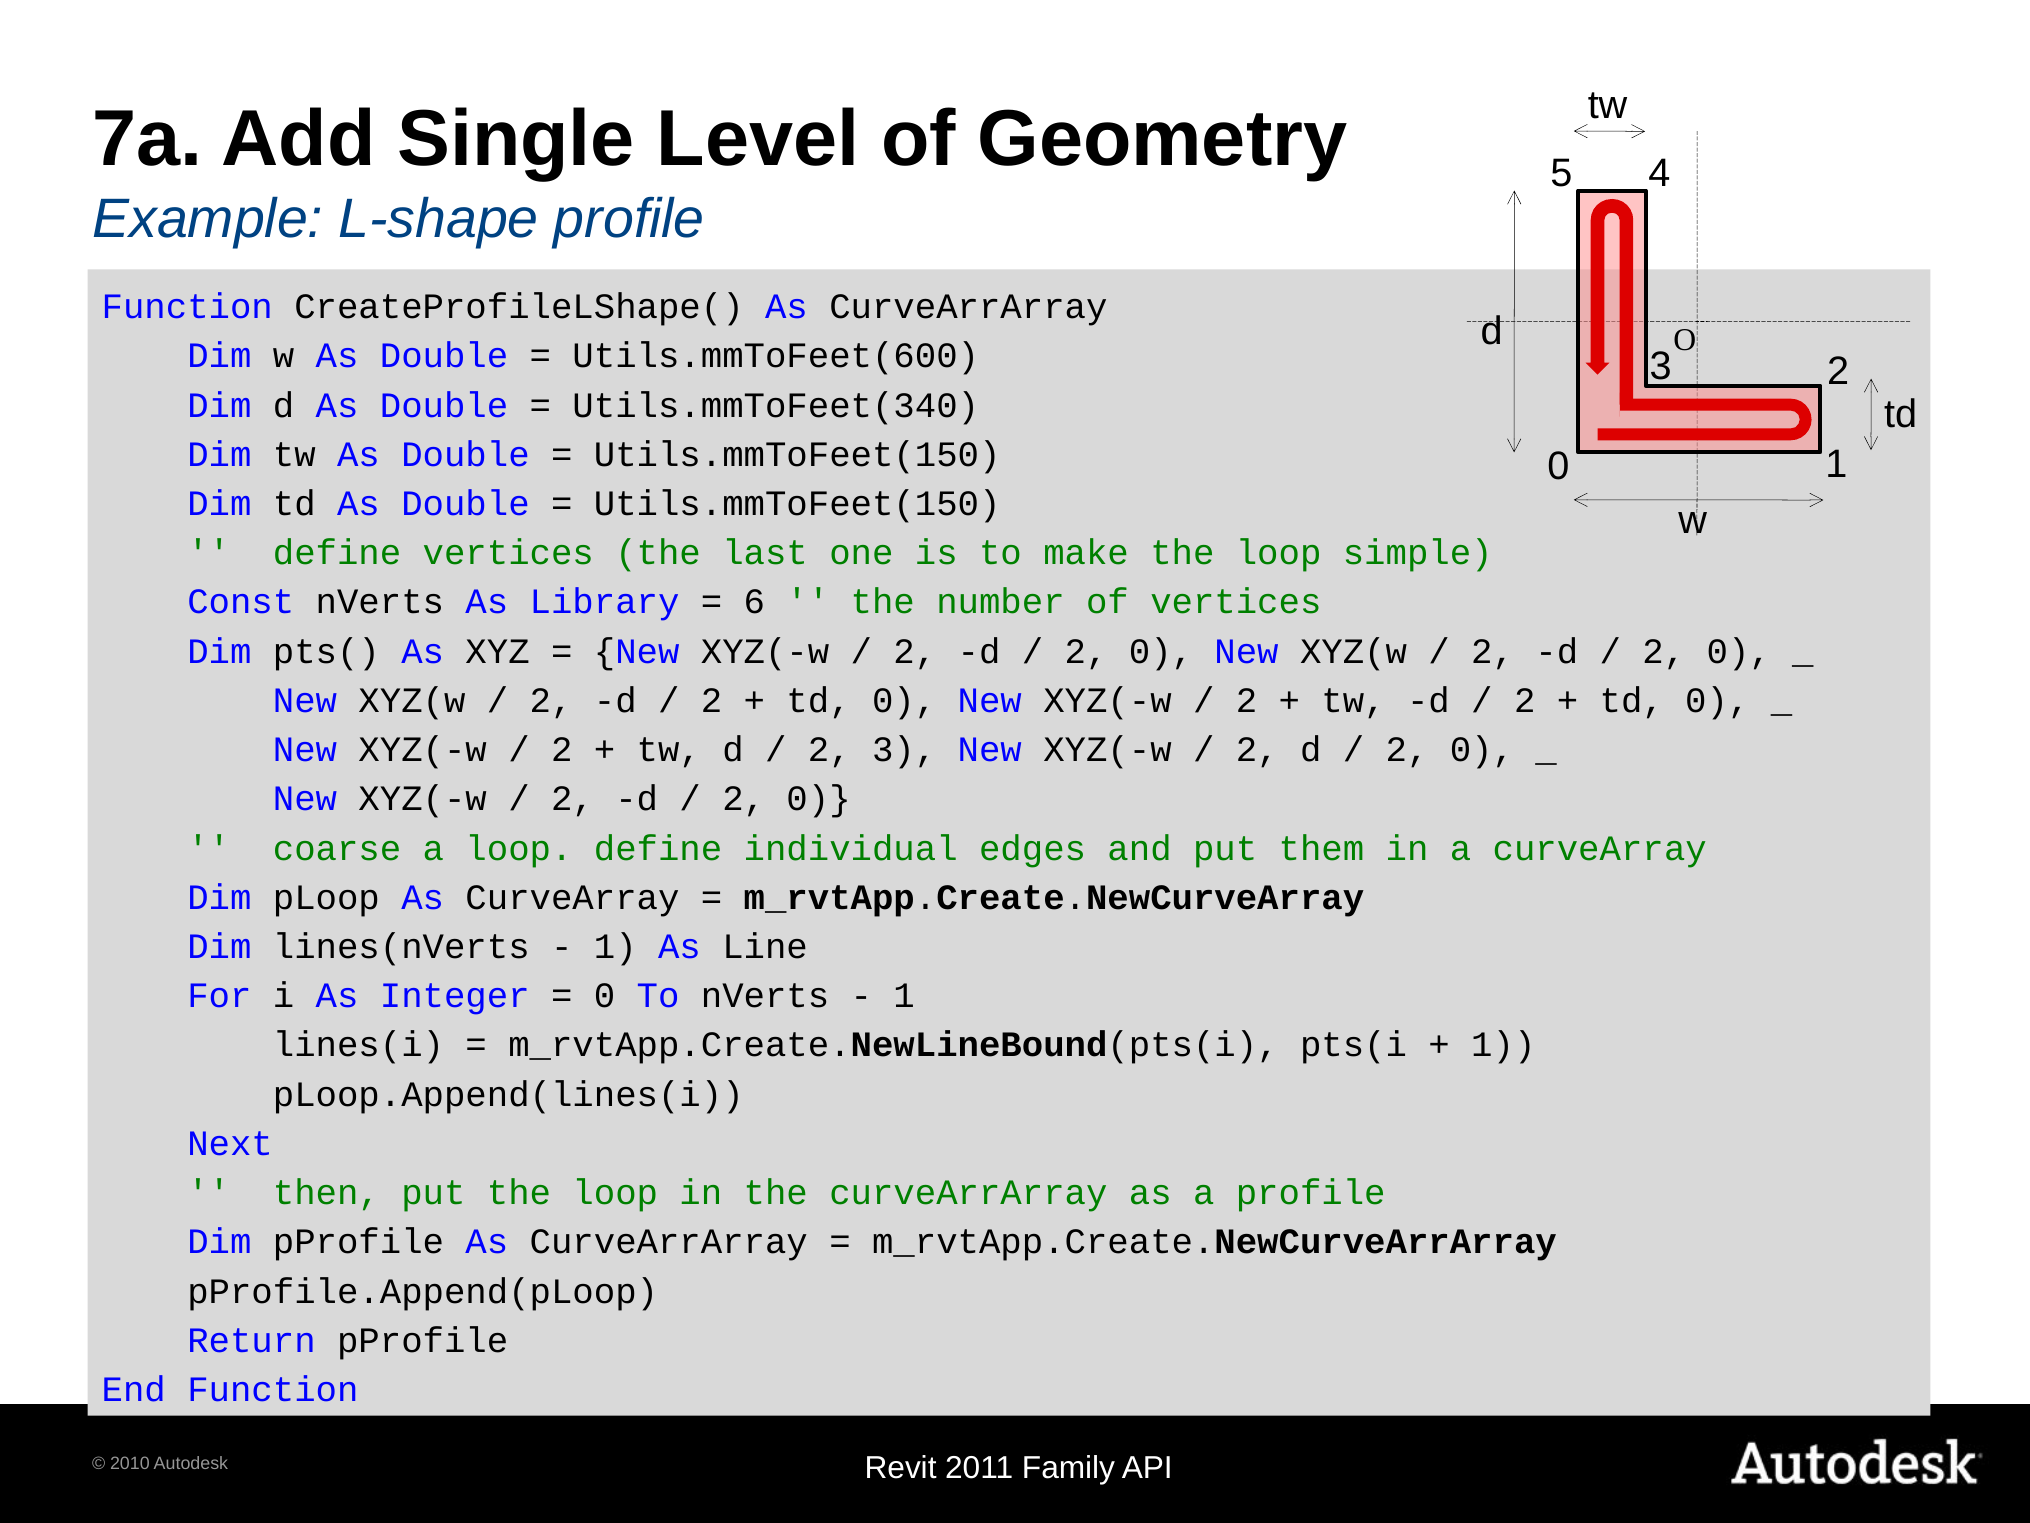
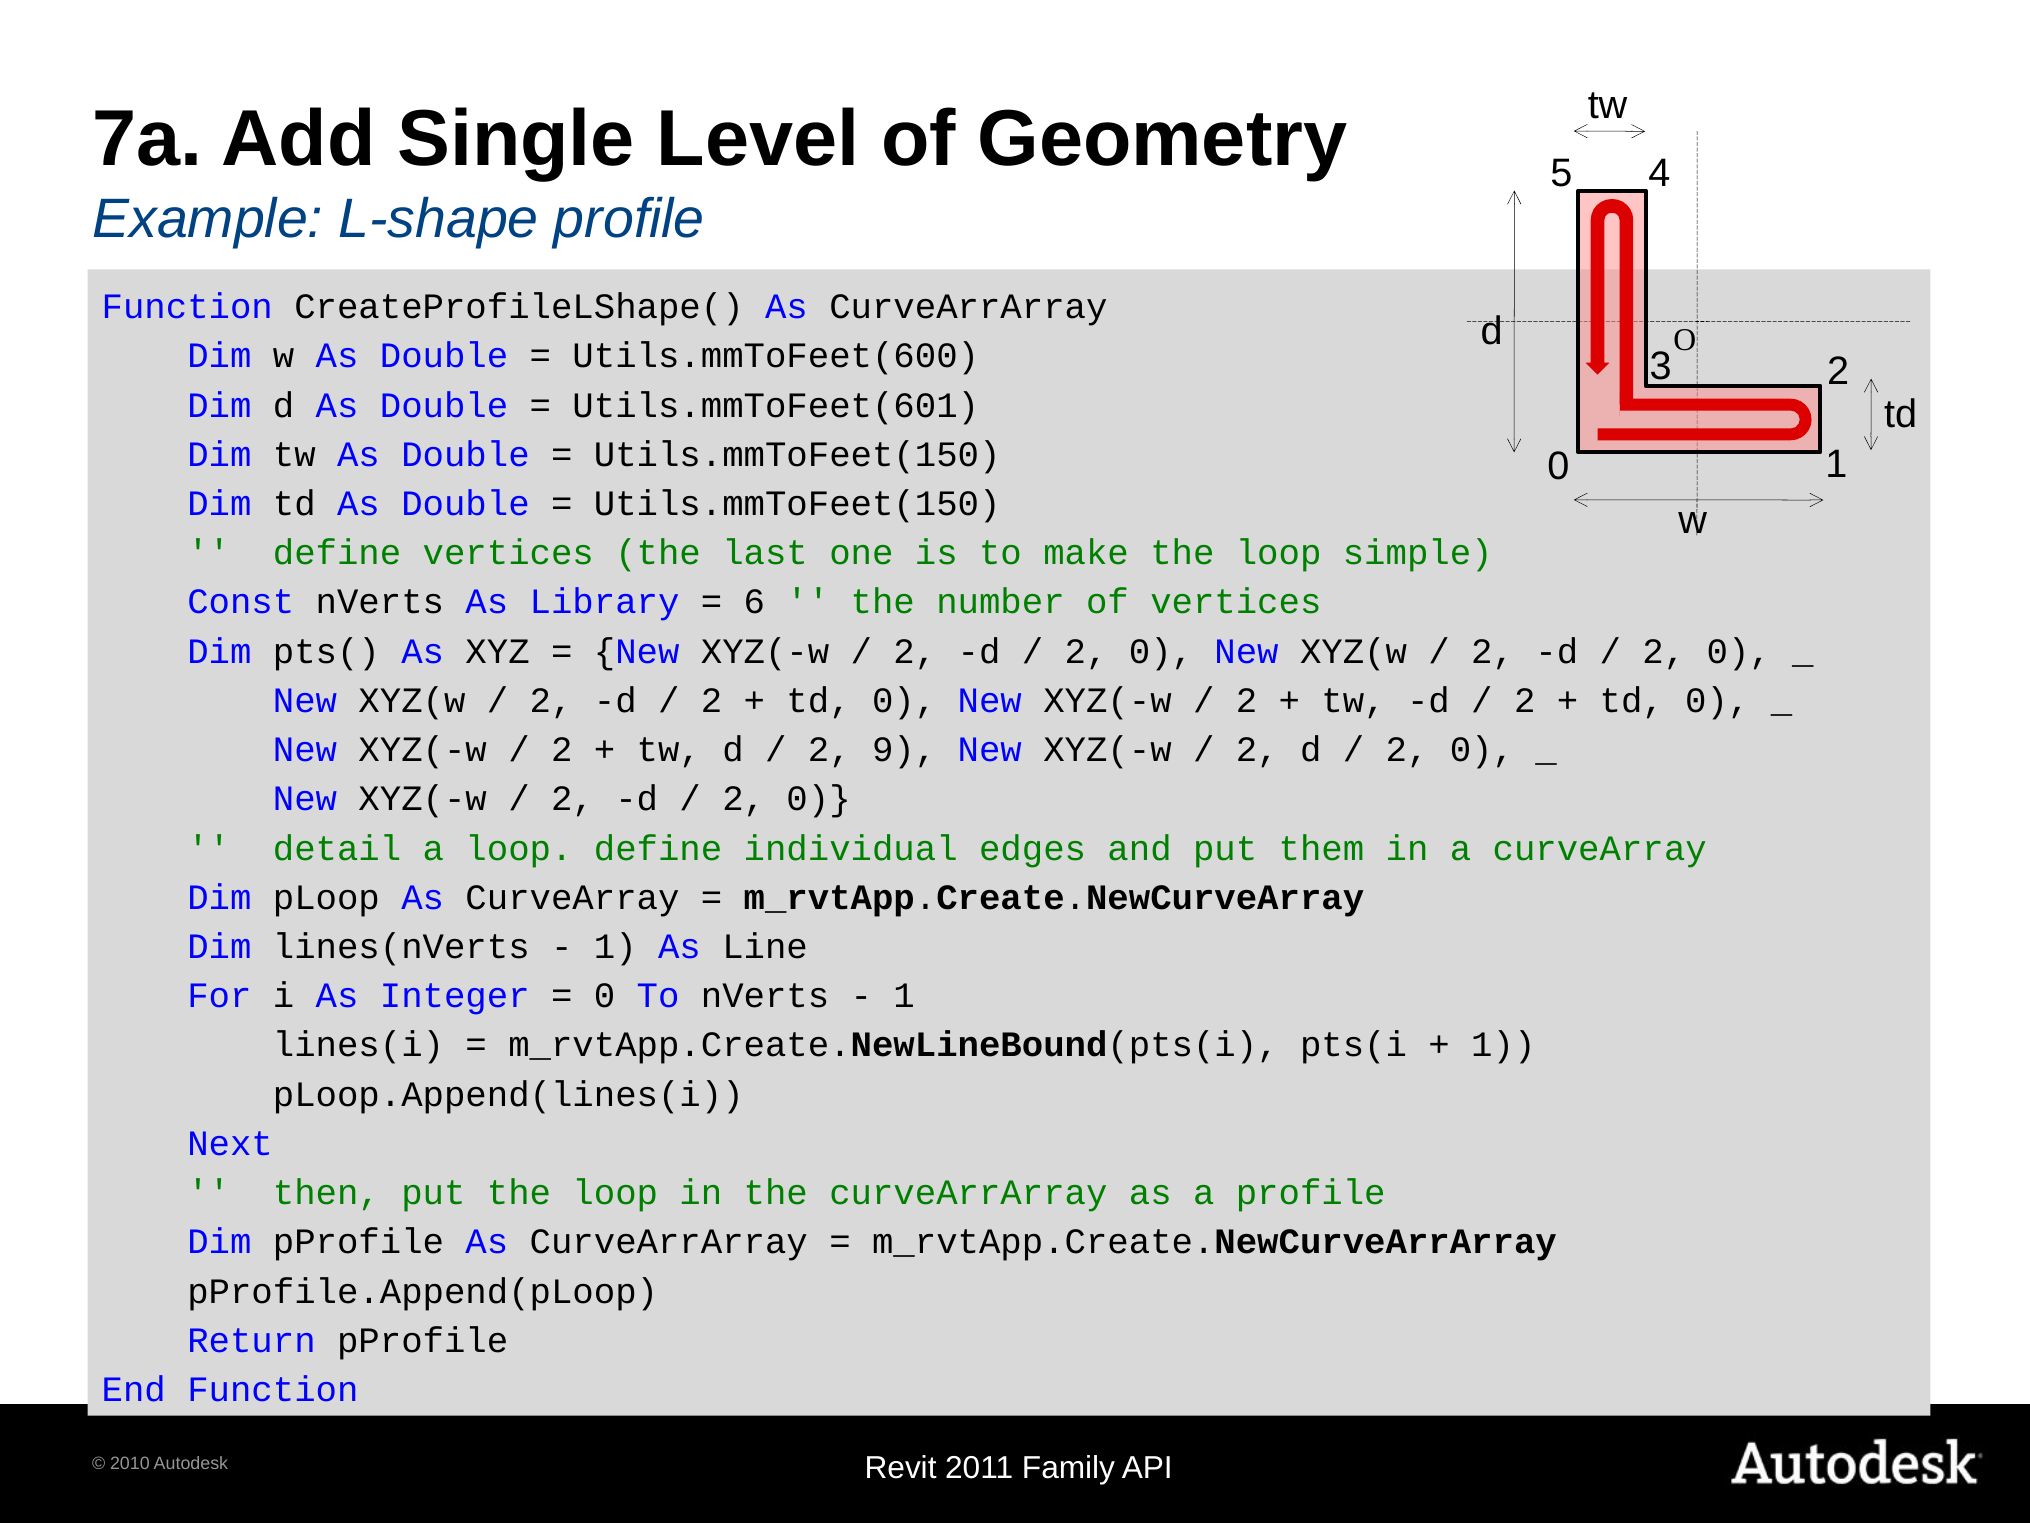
Utils.mmToFeet(340: Utils.mmToFeet(340 -> Utils.mmToFeet(601 (776, 405)
2 3: 3 -> 9 (904, 749)
coarse: coarse -> detail (337, 848)
